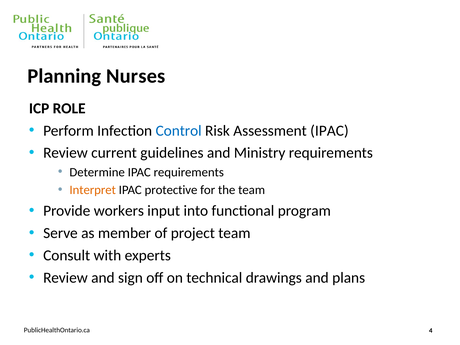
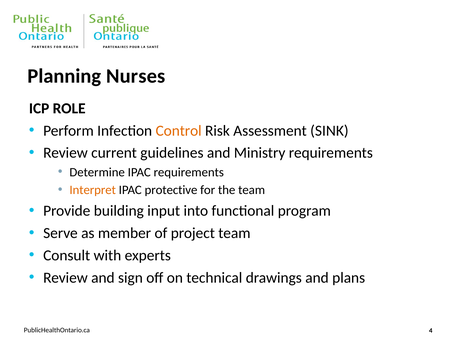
Control colour: blue -> orange (179, 131)
Assessment IPAC: IPAC -> SINK (329, 131)
workers: workers -> building (119, 211)
